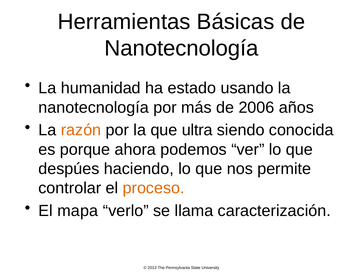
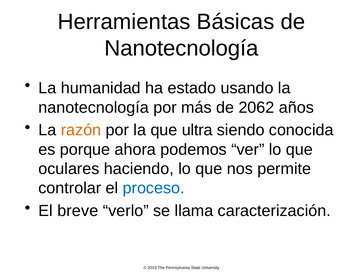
2006: 2006 -> 2062 (256, 108)
despúes: despúes -> oculares (69, 169)
proceso colour: orange -> blue (154, 188)
mapa: mapa -> breve (78, 211)
